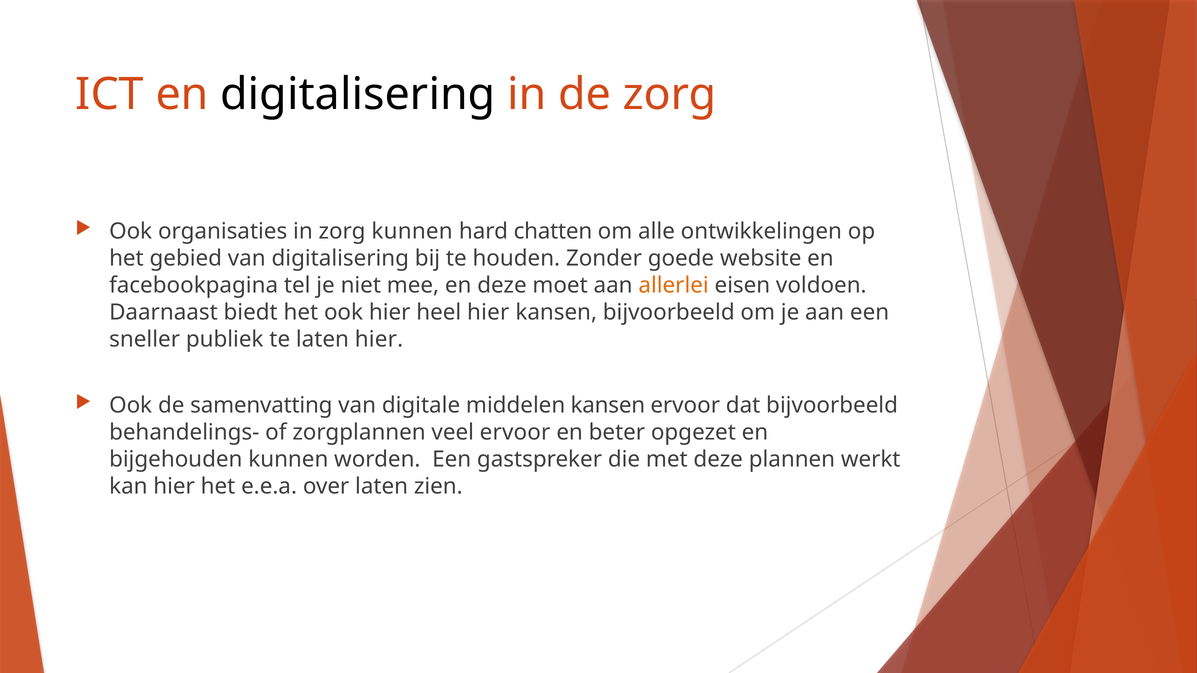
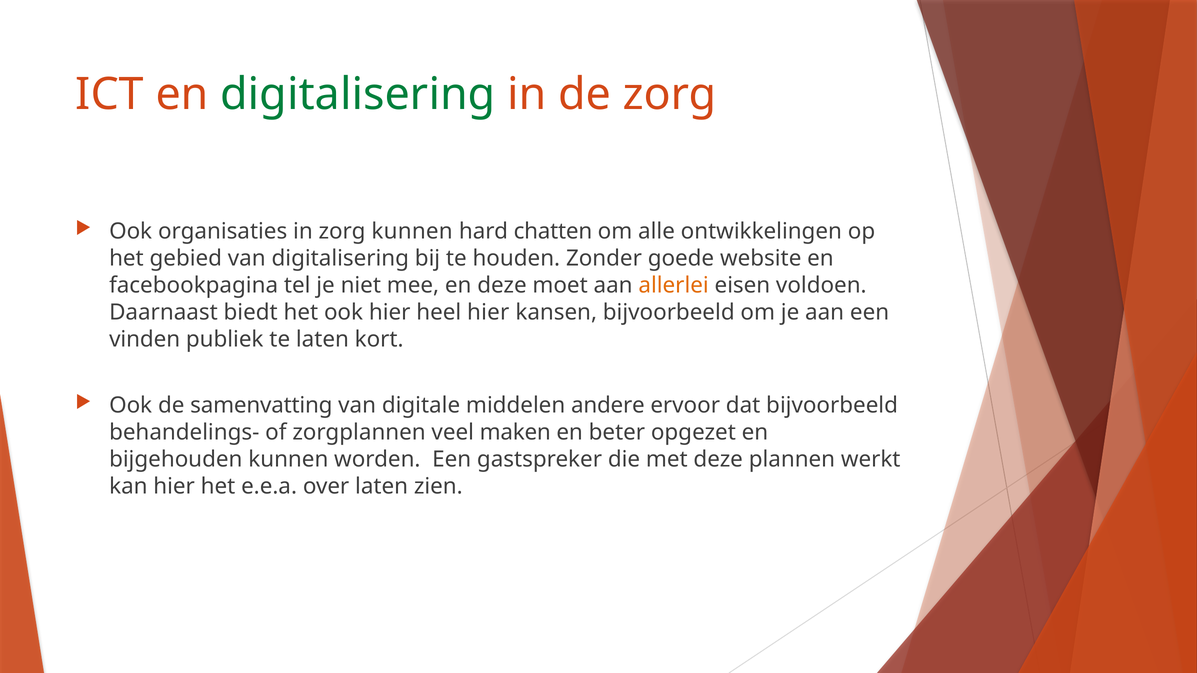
digitalisering colour: black -> green (358, 94)
sneller: sneller -> vinden (145, 339)
laten hier: hier -> kort (379, 339)
middelen kansen: kansen -> andere (608, 406)
veel ervoor: ervoor -> maken (515, 433)
